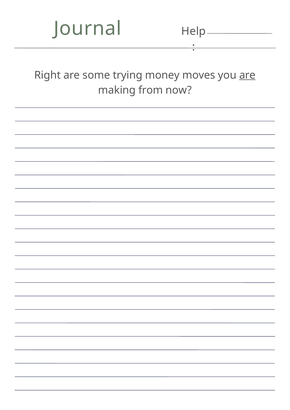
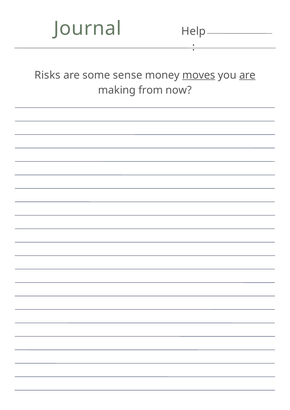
Right: Right -> Risks (47, 75)
trying: trying -> sense (128, 75)
moves underline: none -> present (199, 75)
